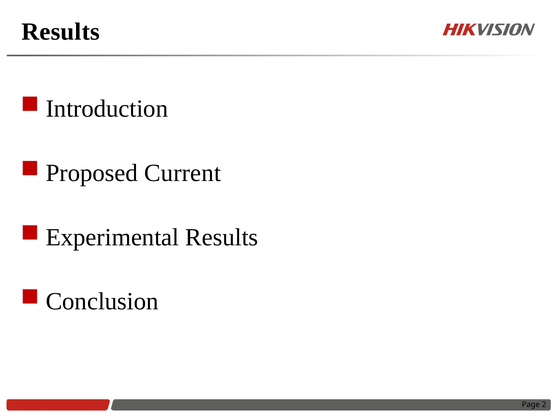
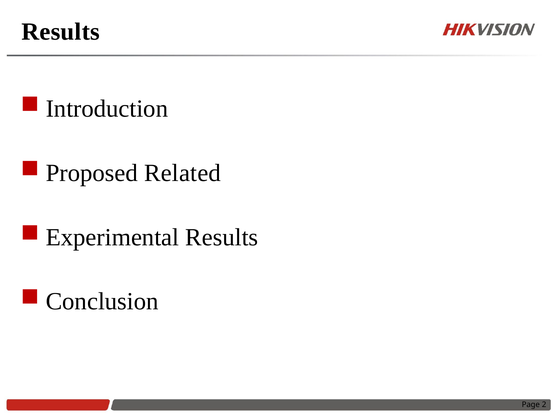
Current: Current -> Related (183, 173)
